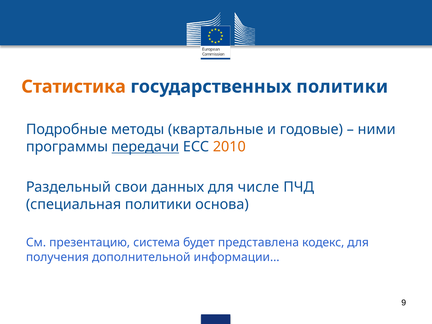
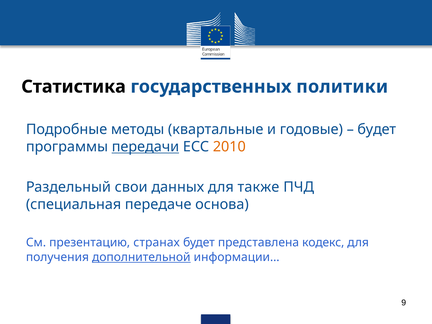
Статистика colour: orange -> black (74, 87)
ними: ними -> будет (377, 130)
числе: числе -> также (258, 187)
специальная политики: политики -> передаче (158, 204)
система: система -> странах (157, 243)
дополнительной underline: none -> present (141, 257)
